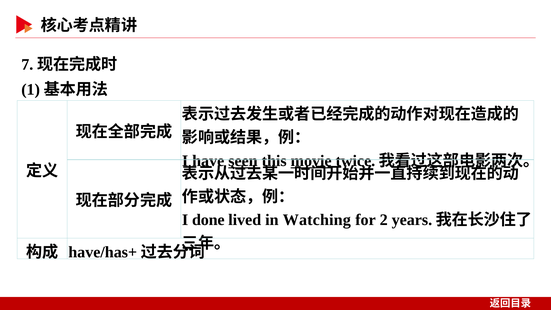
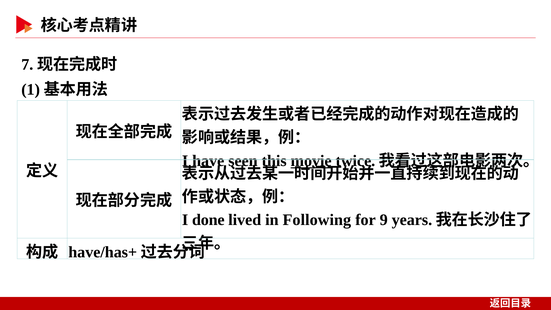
seen underline: present -> none (243, 161)
Watching: Watching -> Following (317, 220)
2: 2 -> 9 (384, 220)
